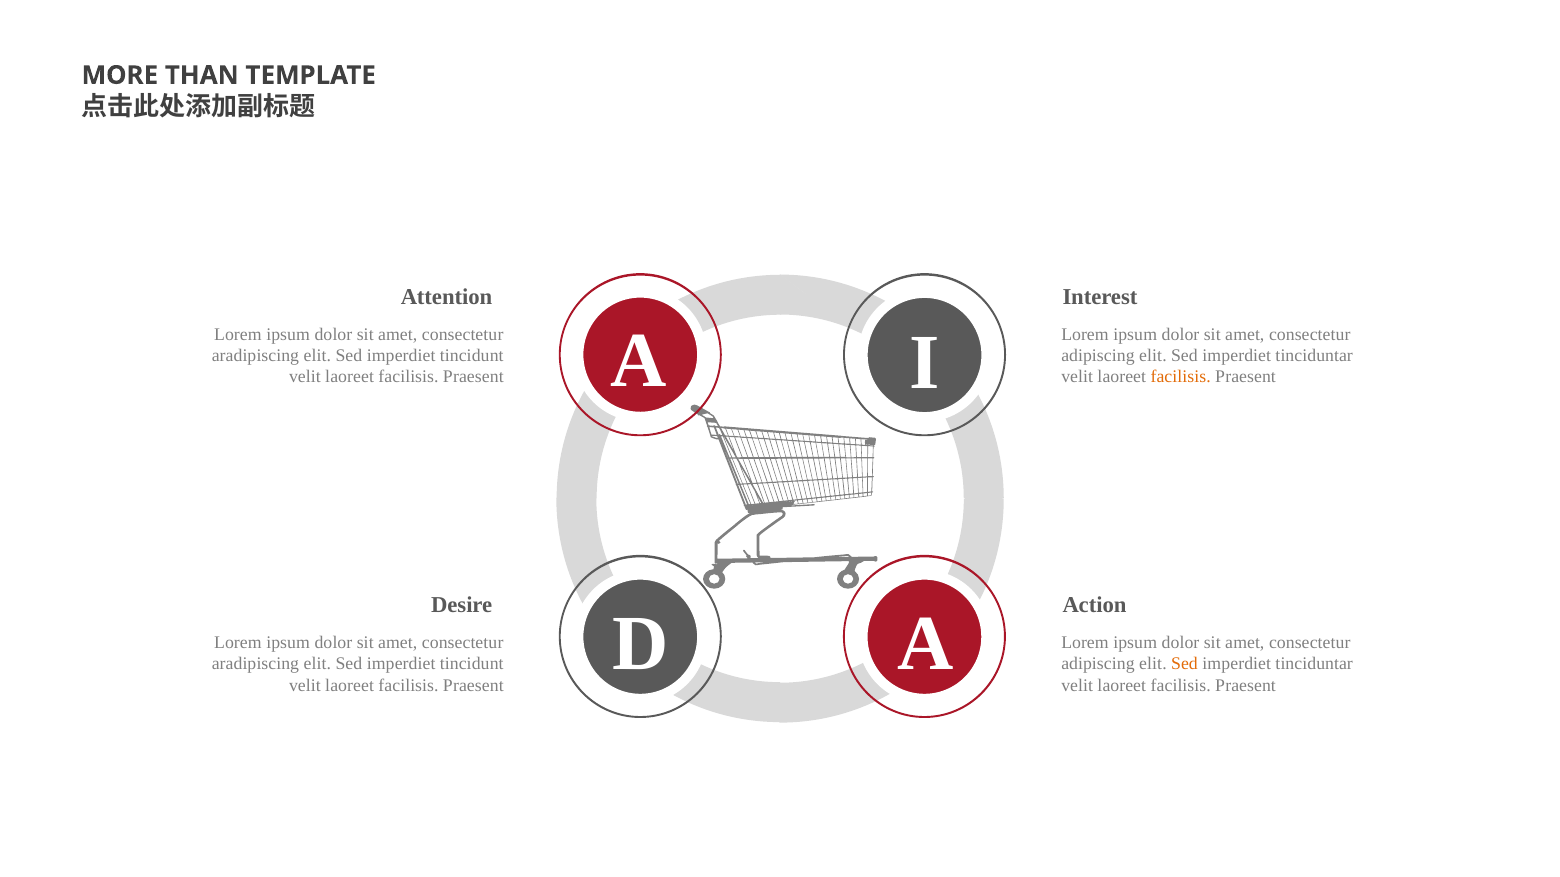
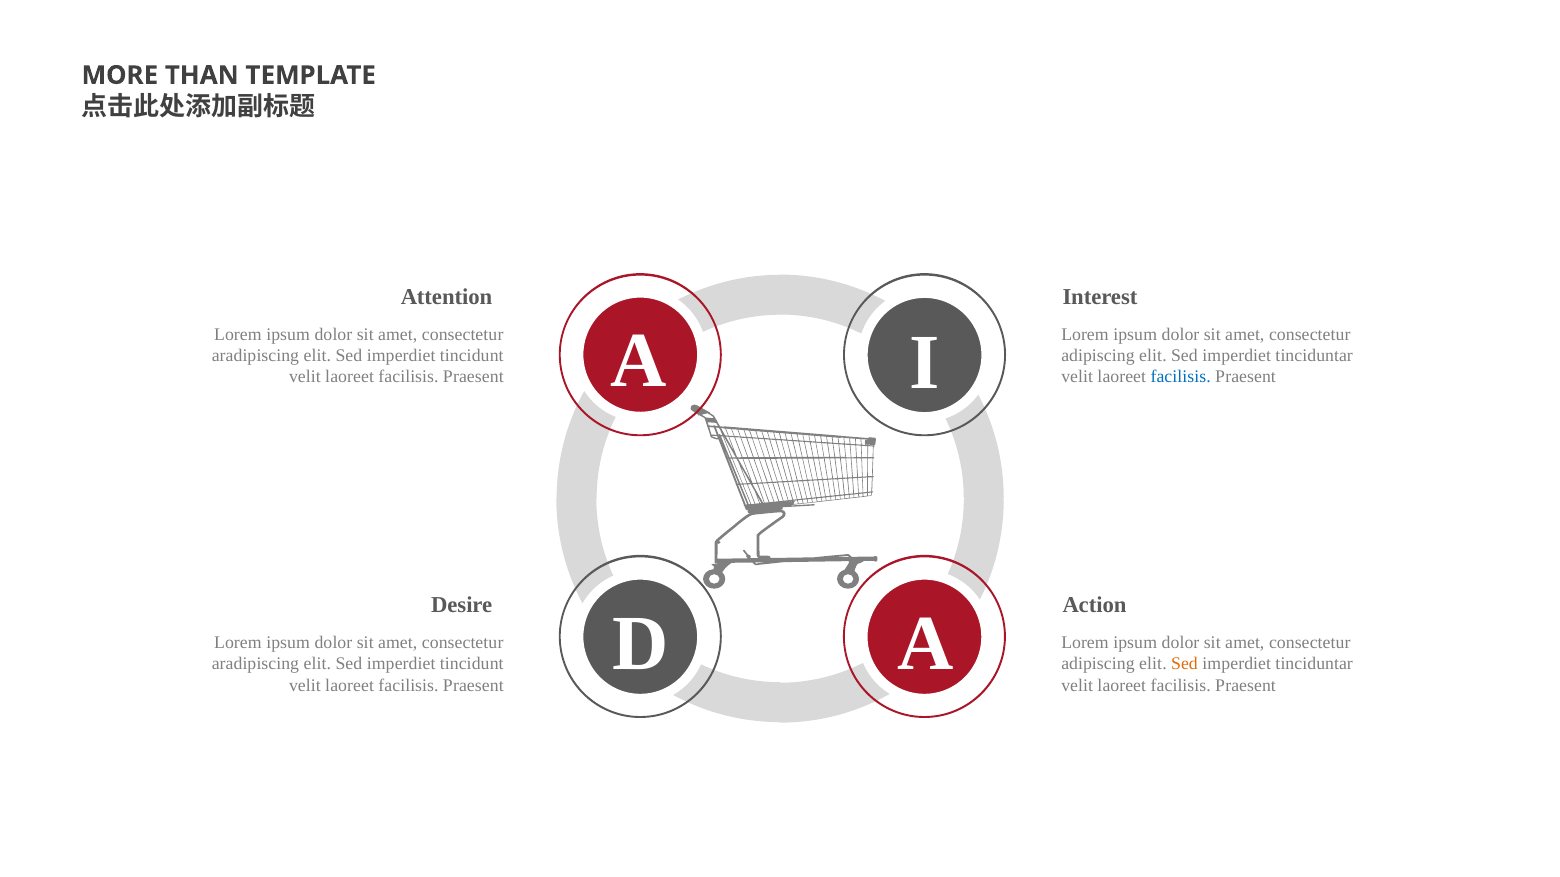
facilisis colour: orange -> blue (1181, 377)
